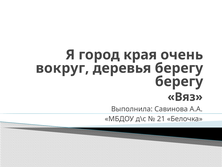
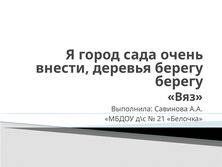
края: края -> сада (140, 55)
вокруг: вокруг -> внести (62, 68)
